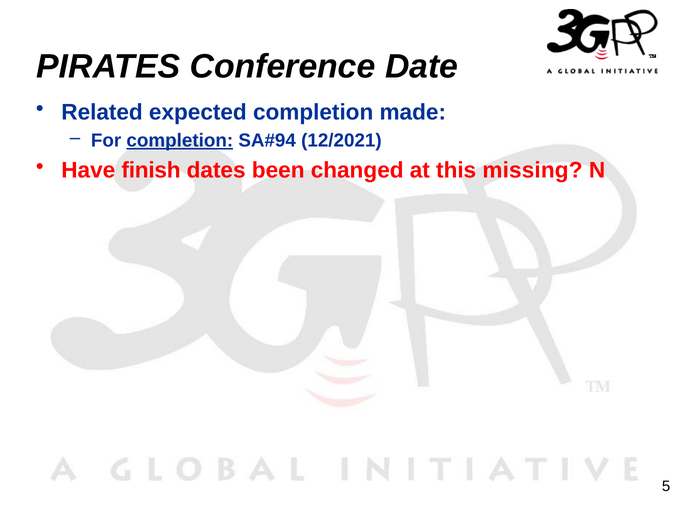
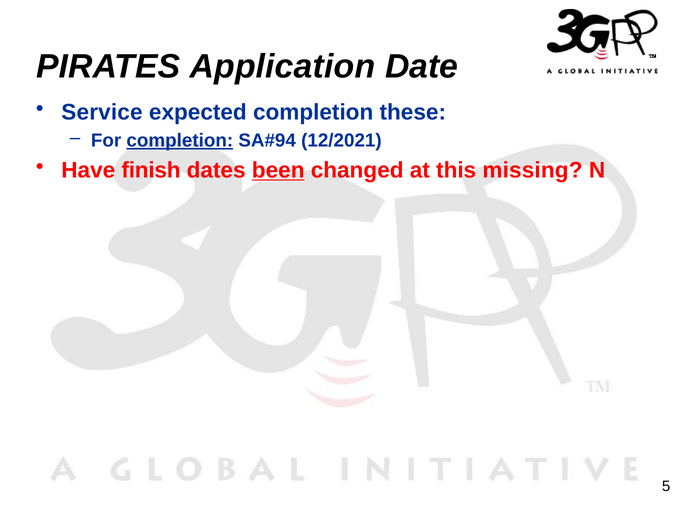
Conference: Conference -> Application (283, 67)
Related: Related -> Service (102, 112)
made: made -> these (413, 112)
been underline: none -> present (278, 170)
